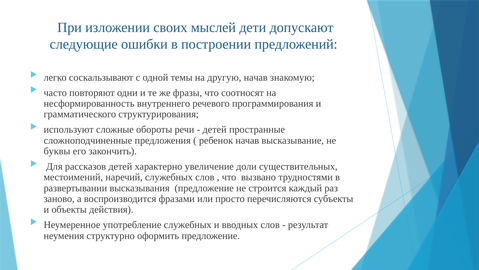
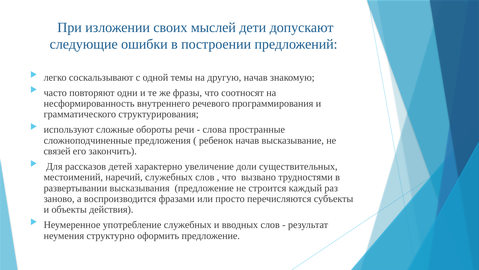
детей: детей -> слова (215, 129)
буквы: буквы -> связей (57, 151)
